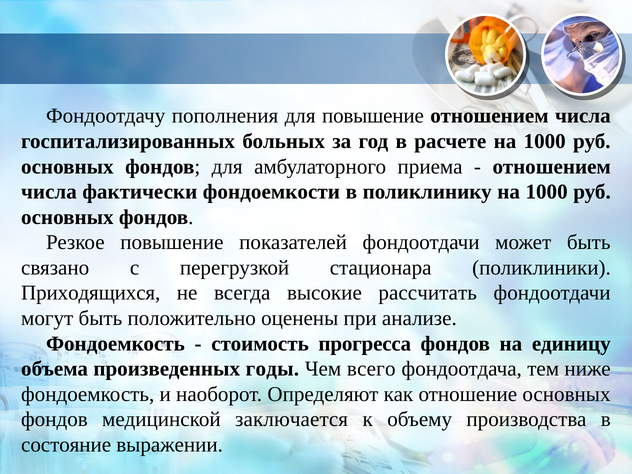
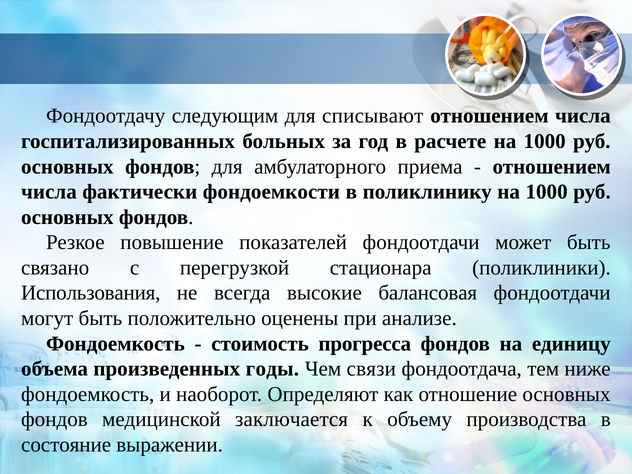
пополнения: пополнения -> следующим (225, 116)
для повышение: повышение -> списывают (373, 116)
Приходящихся: Приходящихся -> Использования (91, 293)
рассчитать: рассчитать -> балансовая (428, 293)
всего: всего -> связи (371, 369)
